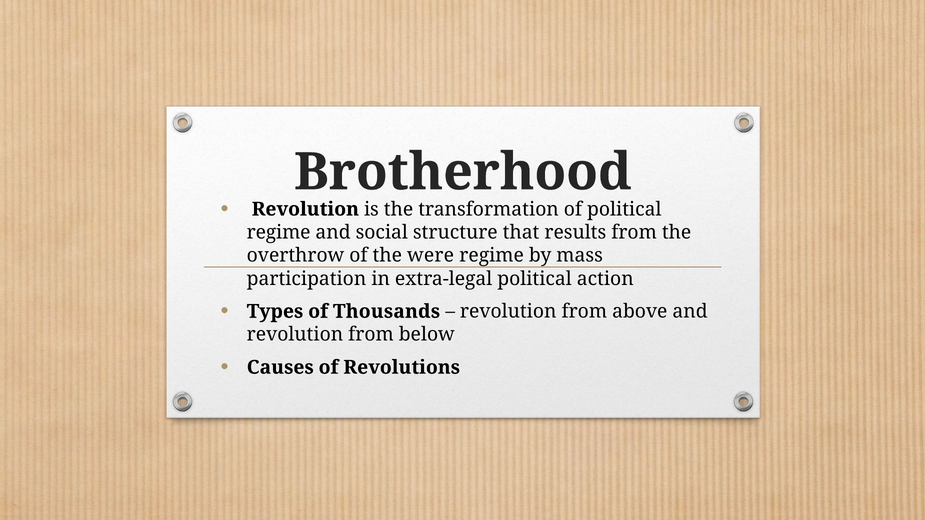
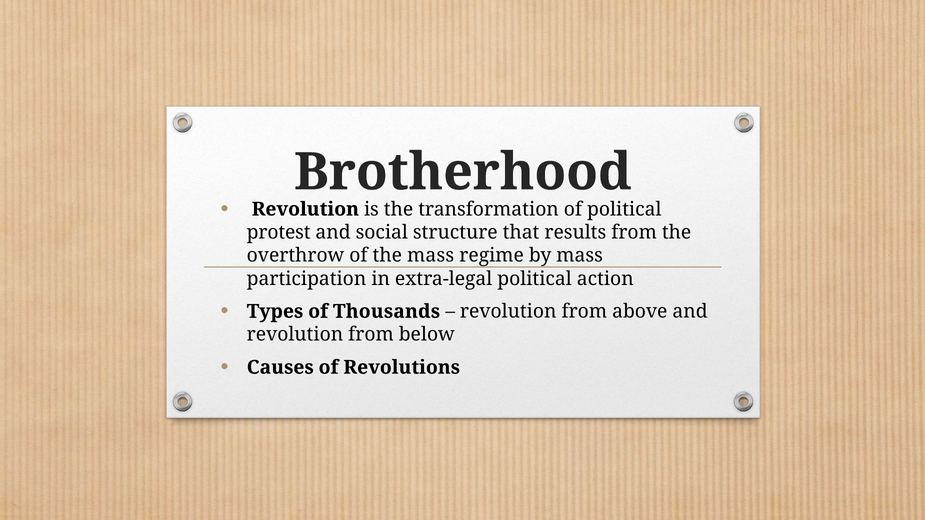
regime: regime -> protest (279, 232)
the were: were -> mass (431, 256)
